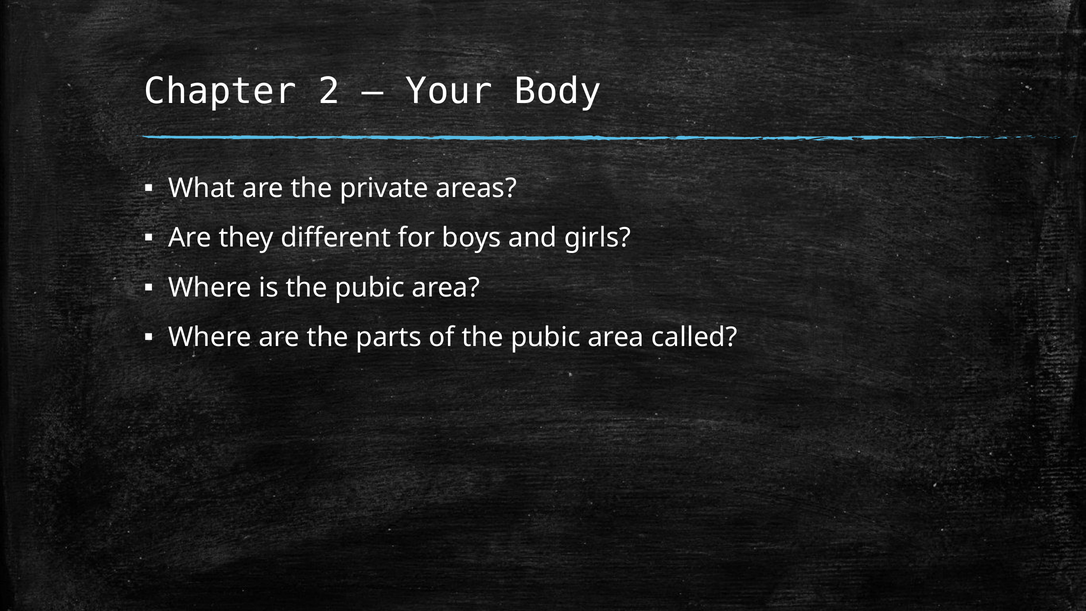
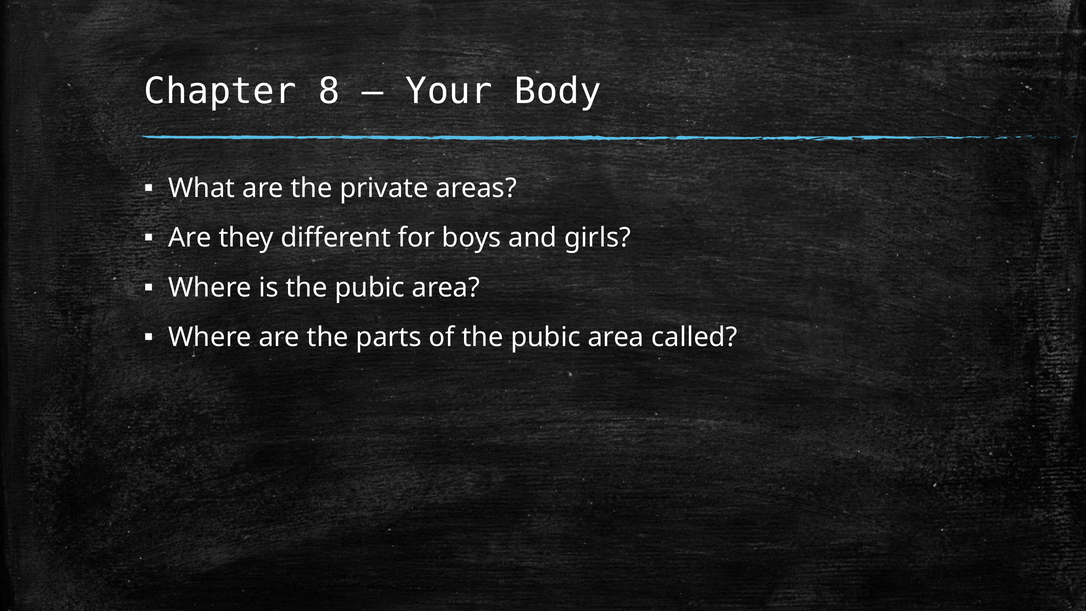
2: 2 -> 8 (329, 92)
